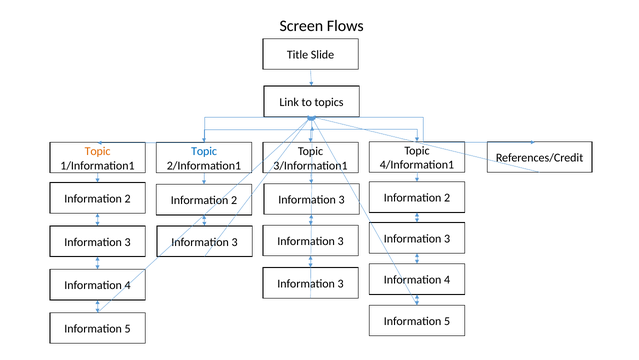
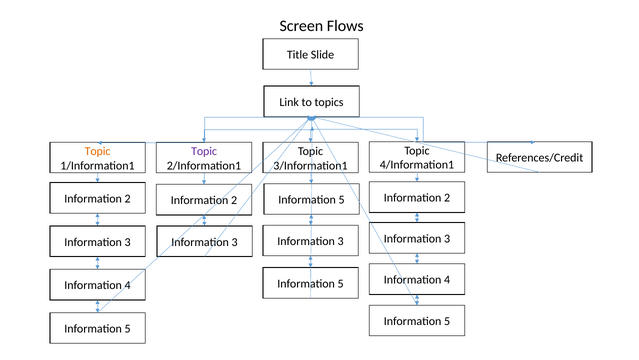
Topic colour: blue -> purple (204, 151)
3: 3 -> 5 (342, 200)
3: 3 -> 5 (341, 283)
